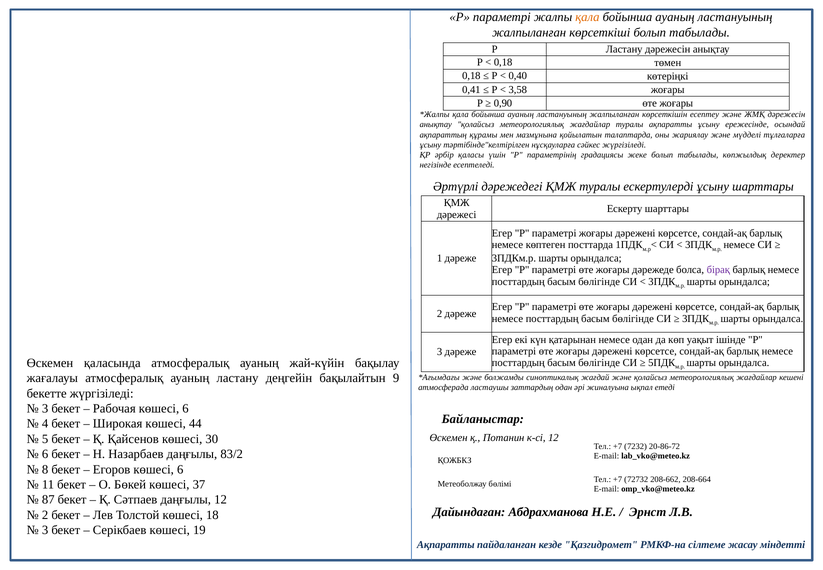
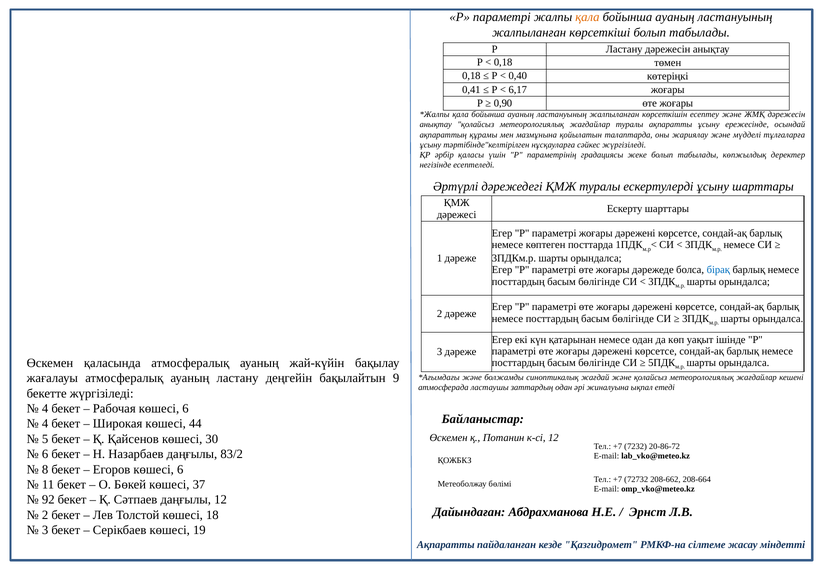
3,58: 3,58 -> 6,17 (518, 90)
бірақ colour: purple -> blue (718, 270)
3: 3 -> 4 (45, 408)
87: 87 -> 92 (48, 500)
